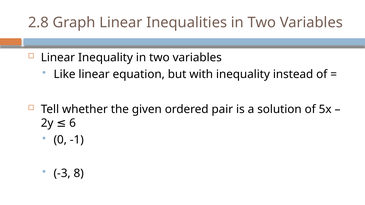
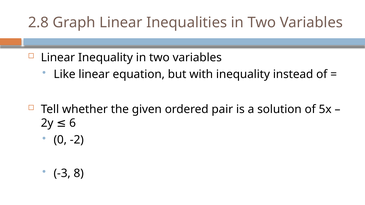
-1: -1 -> -2 (77, 140)
